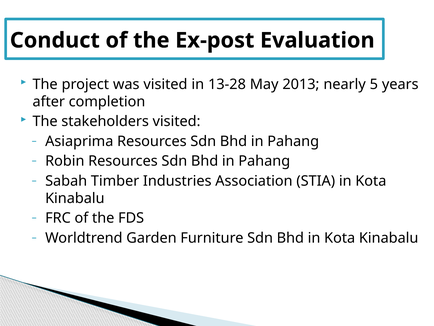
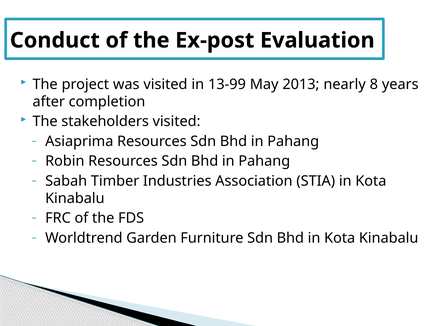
13-28: 13-28 -> 13-99 (227, 84)
5: 5 -> 8 (374, 84)
